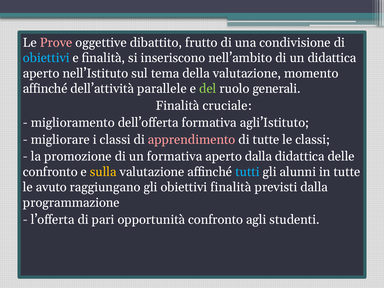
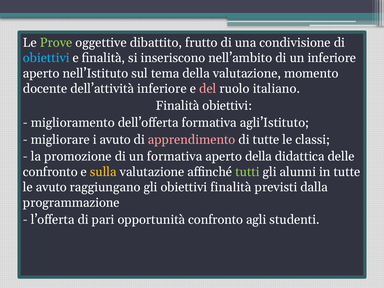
Prove colour: pink -> light green (56, 43)
un didattica: didattica -> inferiore (332, 58)
affinché: affinché -> docente (45, 89)
dell’attività parallele: parallele -> inferiore (162, 89)
del colour: light green -> pink (208, 89)
generali: generali -> italiano (276, 89)
Finalità cruciale: cruciale -> obiettivi (227, 106)
i classi: classi -> avuto (115, 140)
aperto dalla: dalla -> della (258, 157)
tutti colour: light blue -> light green (247, 172)
